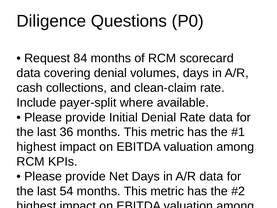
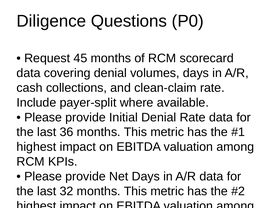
84: 84 -> 45 (80, 58)
54: 54 -> 32 (67, 191)
